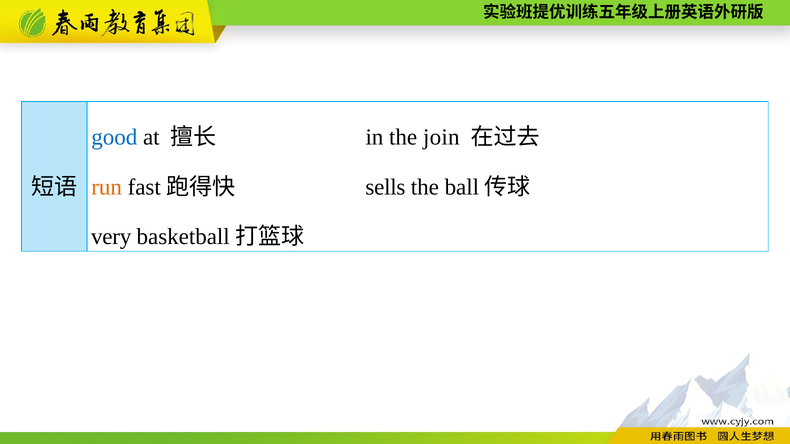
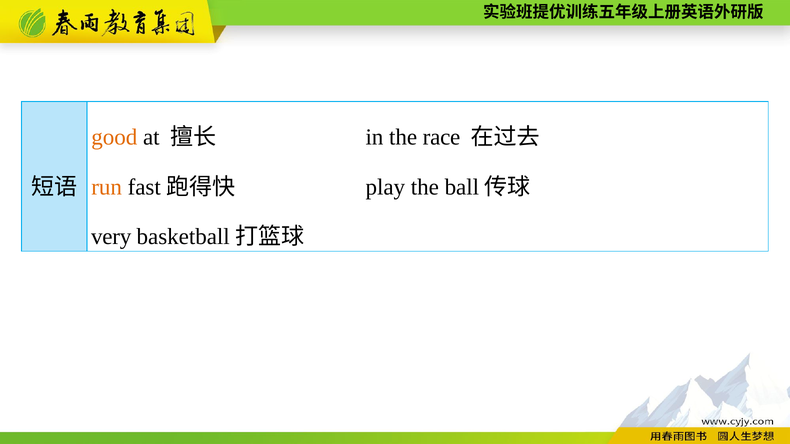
good colour: blue -> orange (114, 137)
join: join -> race (442, 137)
sells: sells -> play (385, 187)
